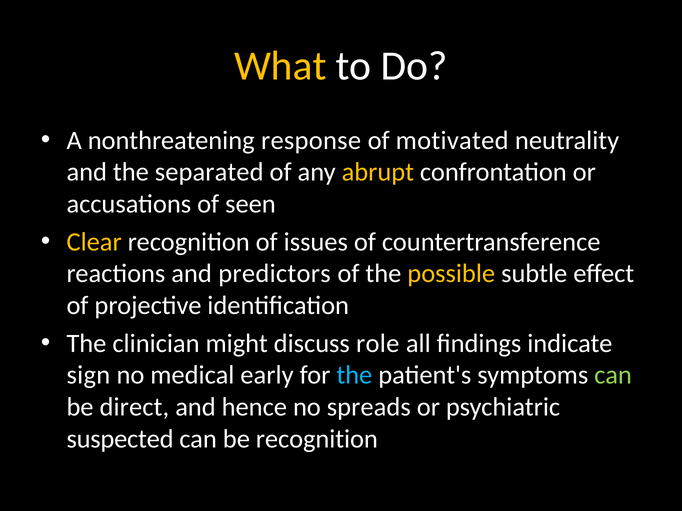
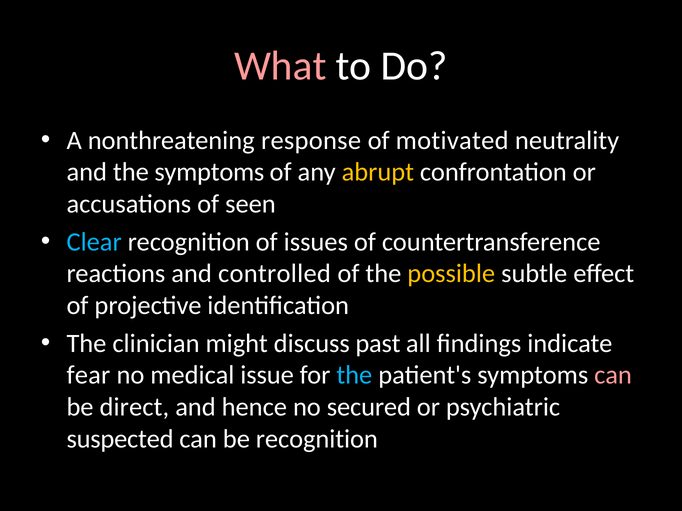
What colour: yellow -> pink (280, 66)
the separated: separated -> symptoms (209, 172)
Clear colour: yellow -> light blue (94, 242)
predictors: predictors -> controlled (274, 274)
role: role -> past (378, 344)
sign: sign -> fear (88, 376)
early: early -> issue (267, 376)
can colour: light green -> pink (613, 376)
spreads: spreads -> secured (369, 407)
